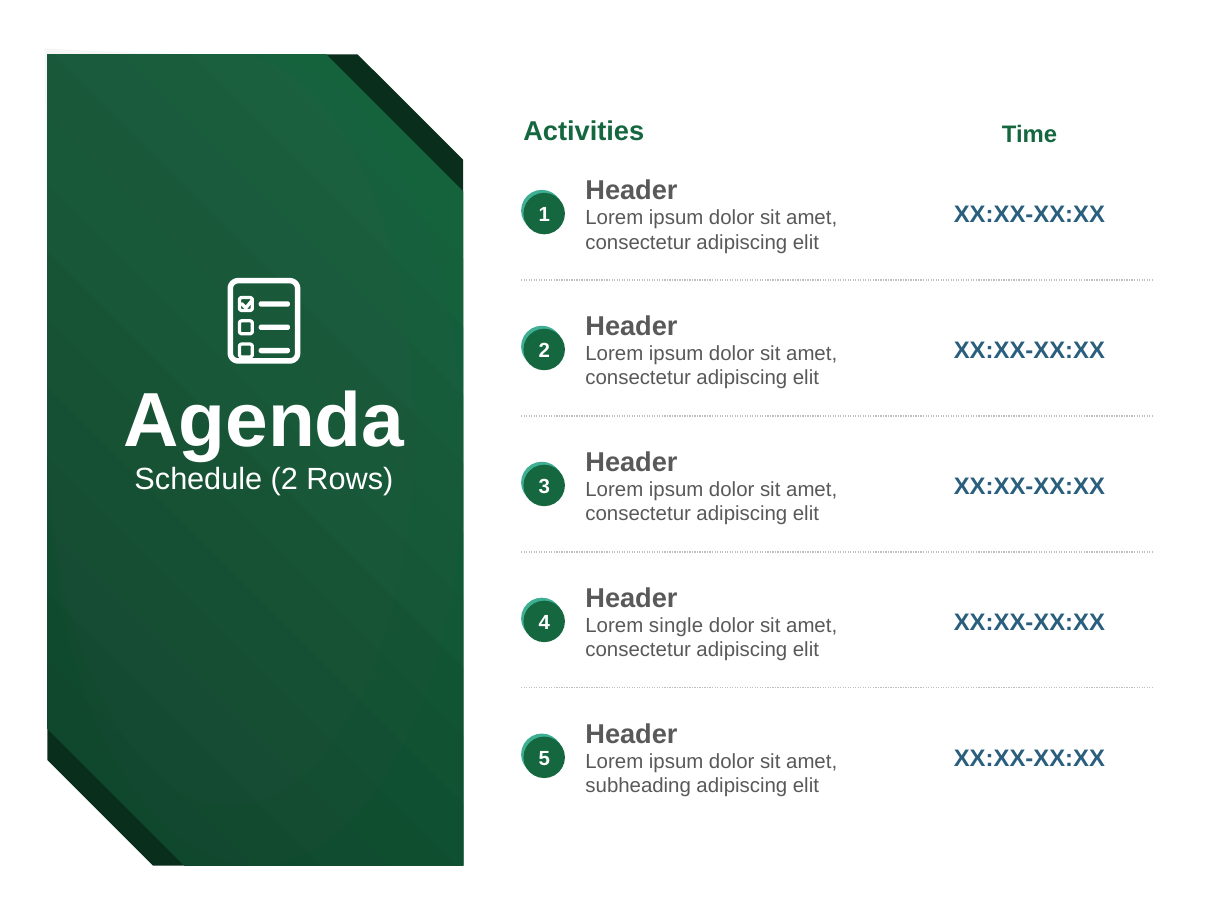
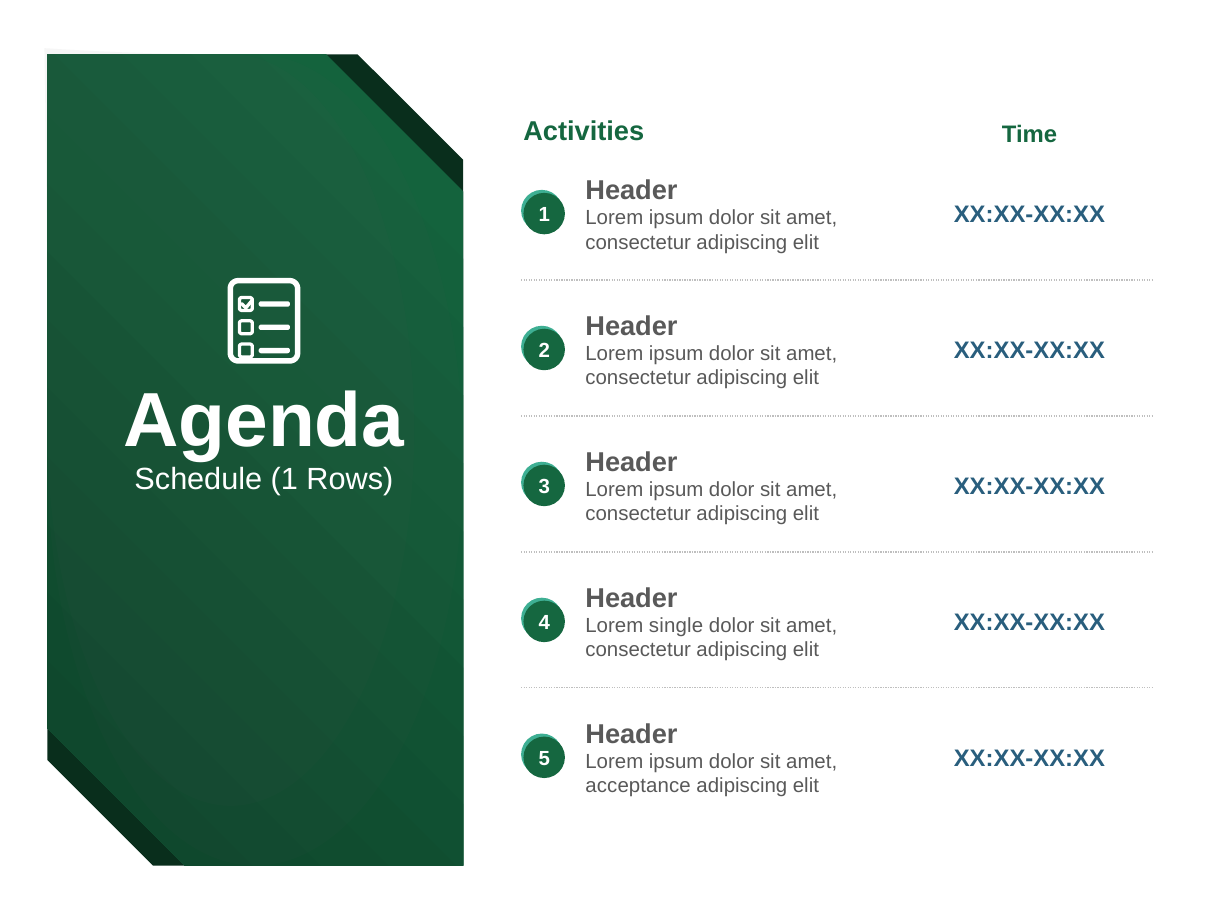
Schedule 2: 2 -> 1 (284, 479)
subheading: subheading -> acceptance (638, 786)
